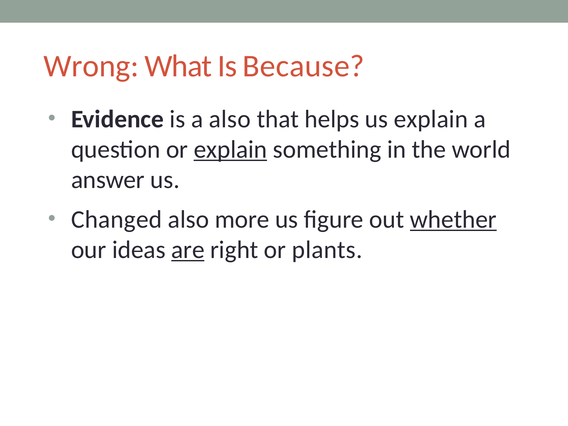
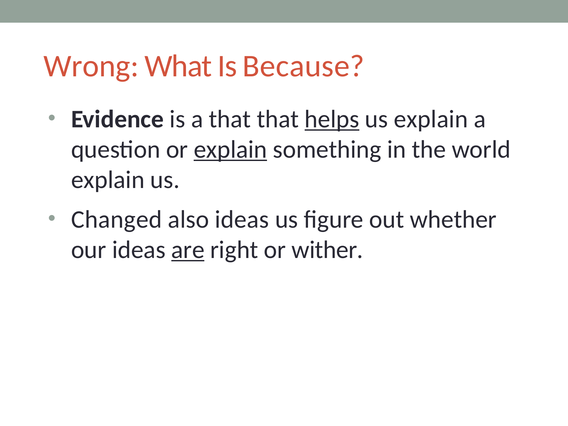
a also: also -> that (230, 119)
helps underline: none -> present (332, 119)
answer: answer -> explain (108, 180)
also more: more -> ideas (242, 220)
whether underline: present -> none (453, 220)
plants: plants -> wither (327, 250)
